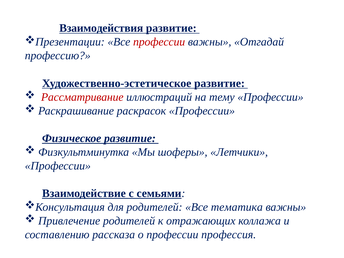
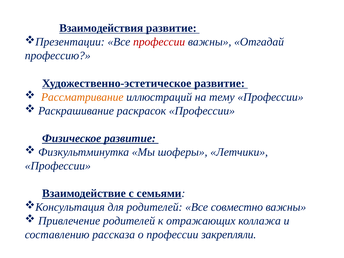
Рассматривание colour: red -> orange (82, 97)
тематика: тематика -> совместно (237, 207)
профессия: профессия -> закрепляли (229, 235)
